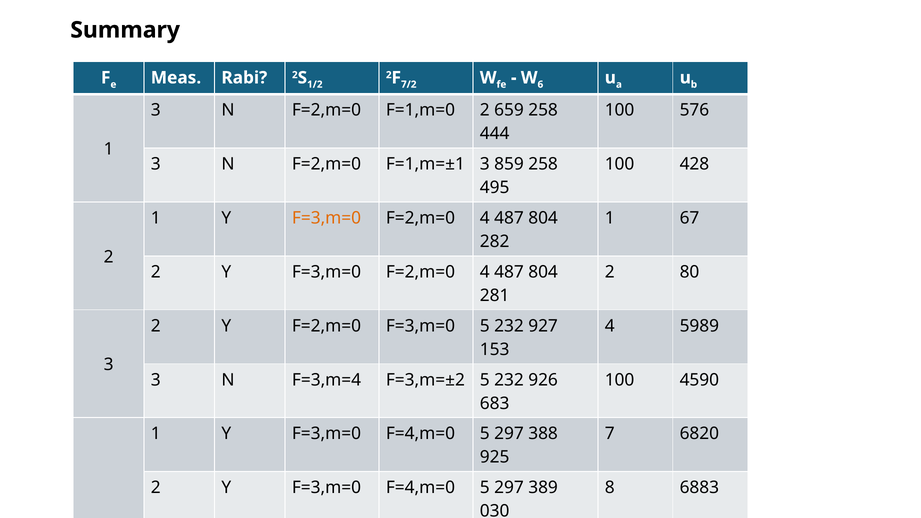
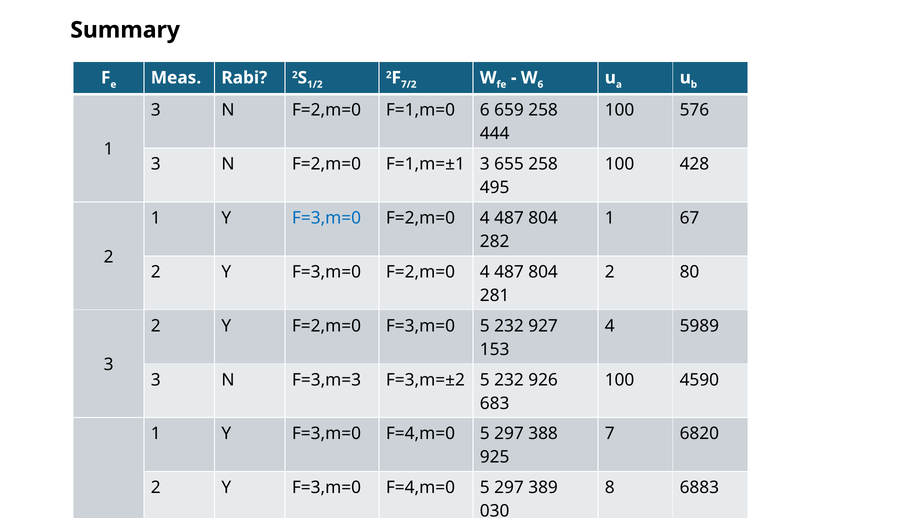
F=1,m=0 2: 2 -> 6 (485, 110)
859: 859 -> 655 (509, 164)
F=3,m=0 colour: orange -> blue (327, 218)
F=3,m=4: F=3,m=4 -> F=3,m=3 (327, 380)
